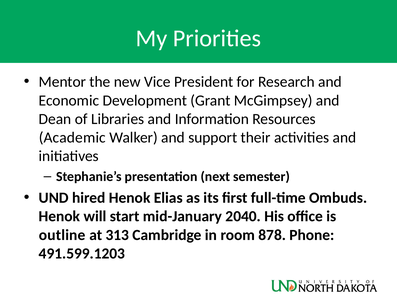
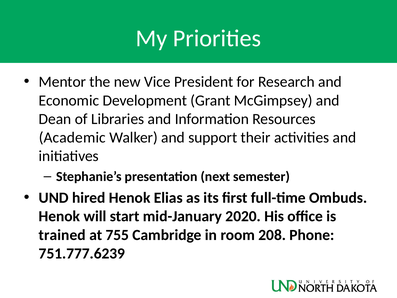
2040: 2040 -> 2020 (243, 216)
outline: outline -> trained (62, 235)
313: 313 -> 755 (117, 235)
878: 878 -> 208 (272, 235)
491.599.1203: 491.599.1203 -> 751.777.6239 (82, 253)
